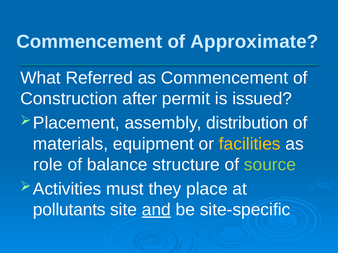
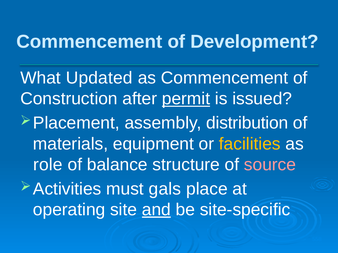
Approximate: Approximate -> Development (255, 42)
Referred: Referred -> Updated (99, 78)
permit underline: none -> present (186, 99)
source colour: light green -> pink (270, 165)
they: they -> gals (165, 189)
pollutants: pollutants -> operating (69, 210)
